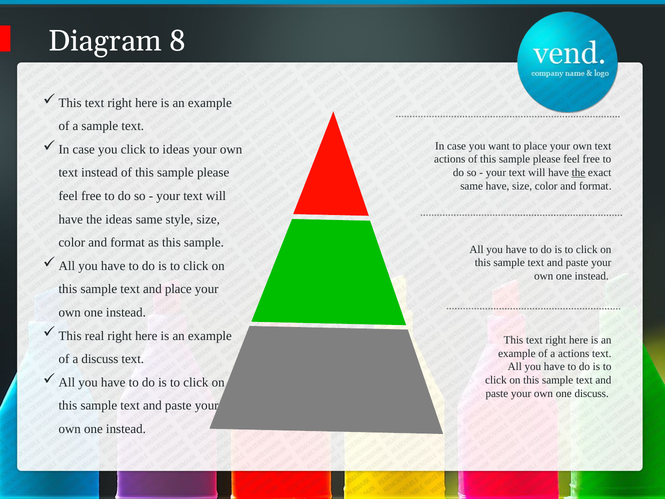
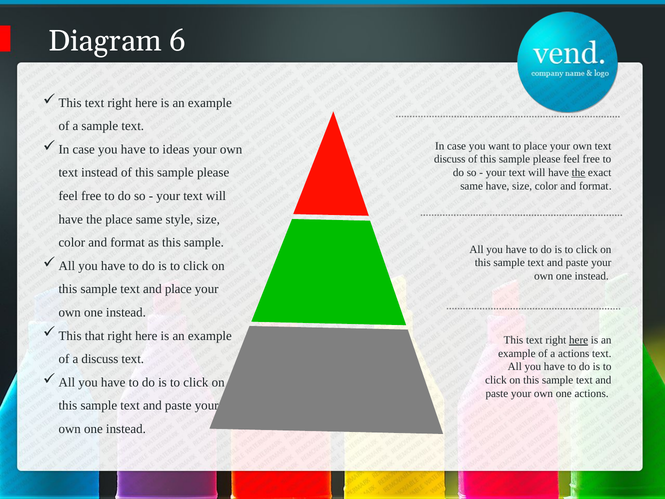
8: 8 -> 6 (177, 41)
case you click: click -> have (133, 149)
actions: actions -> discuss (450, 159)
the ideas: ideas -> place (119, 219)
real: real -> that (95, 336)
here underline: none -> present (579, 340)
one discuss: discuss -> actions (592, 393)
